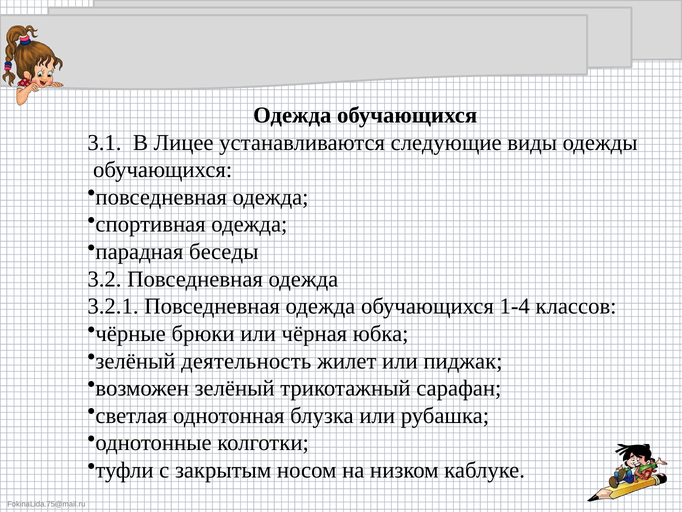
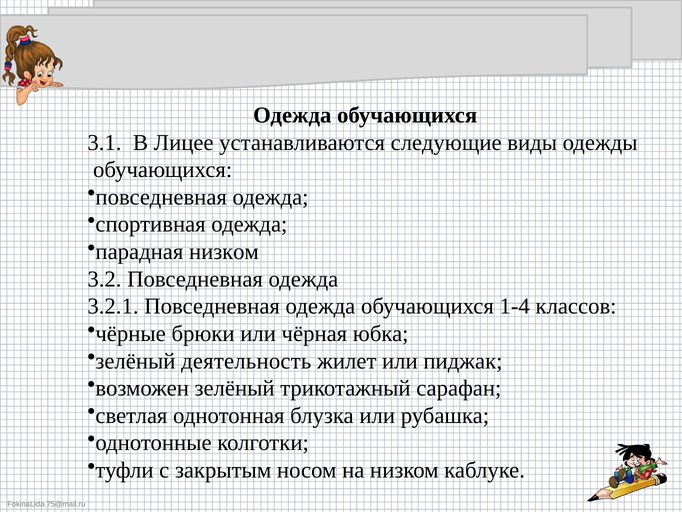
парадная беседы: беседы -> низком (224, 252)
